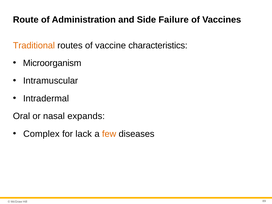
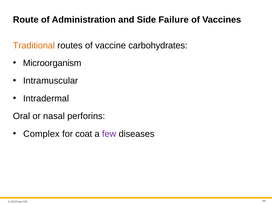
characteristics: characteristics -> carbohydrates (158, 45)
expands: expands -> perforins (86, 116)
lack: lack -> coat (84, 134)
few colour: orange -> purple (109, 134)
